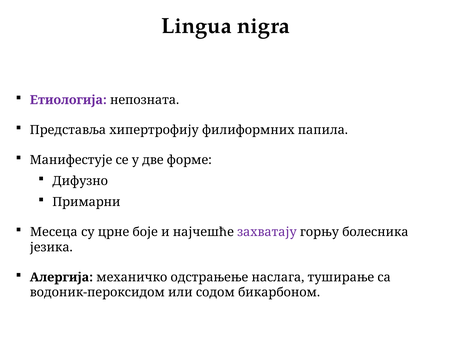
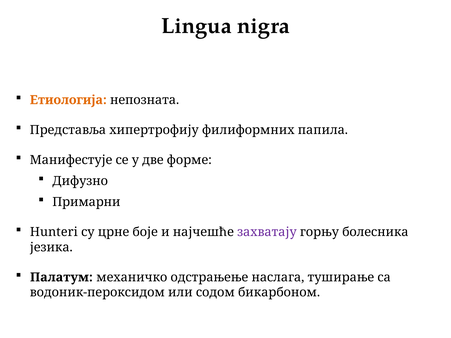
Етиологија colour: purple -> orange (68, 100)
Месеца: Месеца -> Hunteri (54, 232)
Алергија: Алергија -> Палатум (61, 277)
